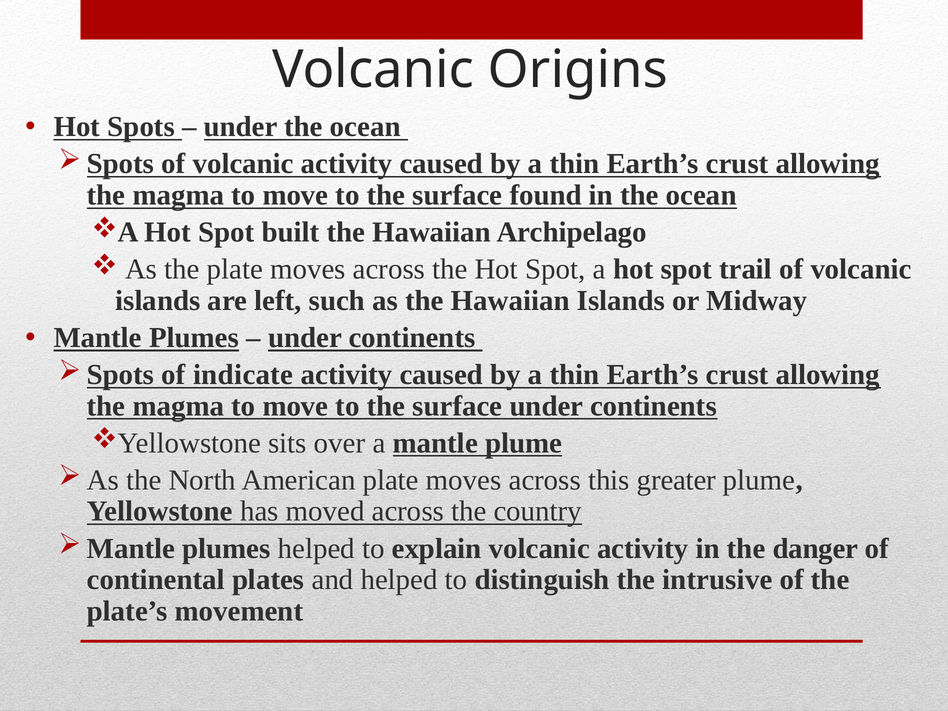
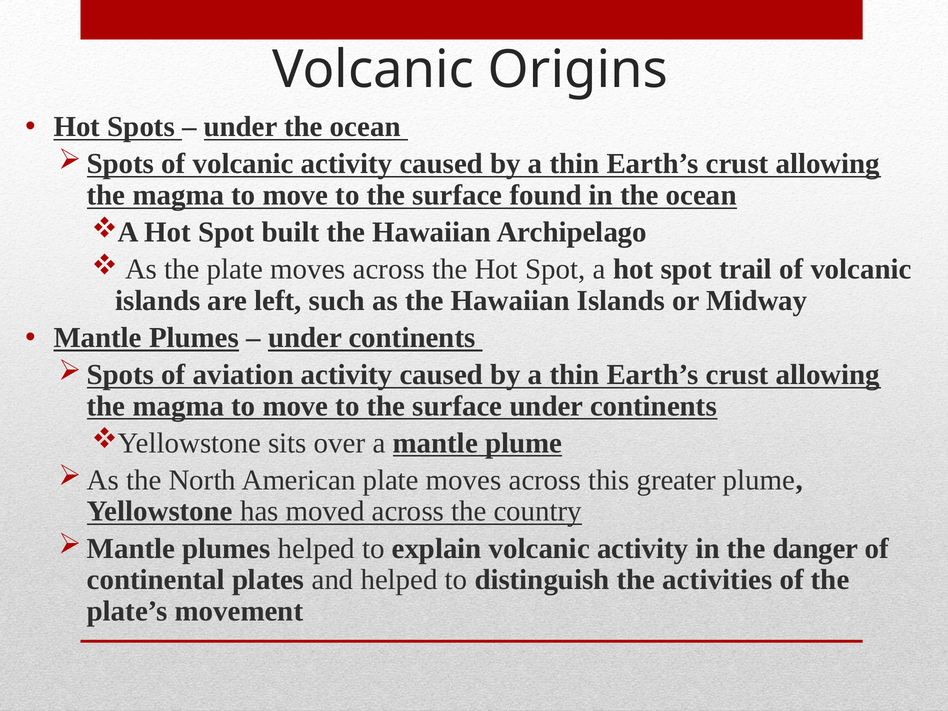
indicate: indicate -> aviation (243, 375)
intrusive: intrusive -> activities (717, 580)
